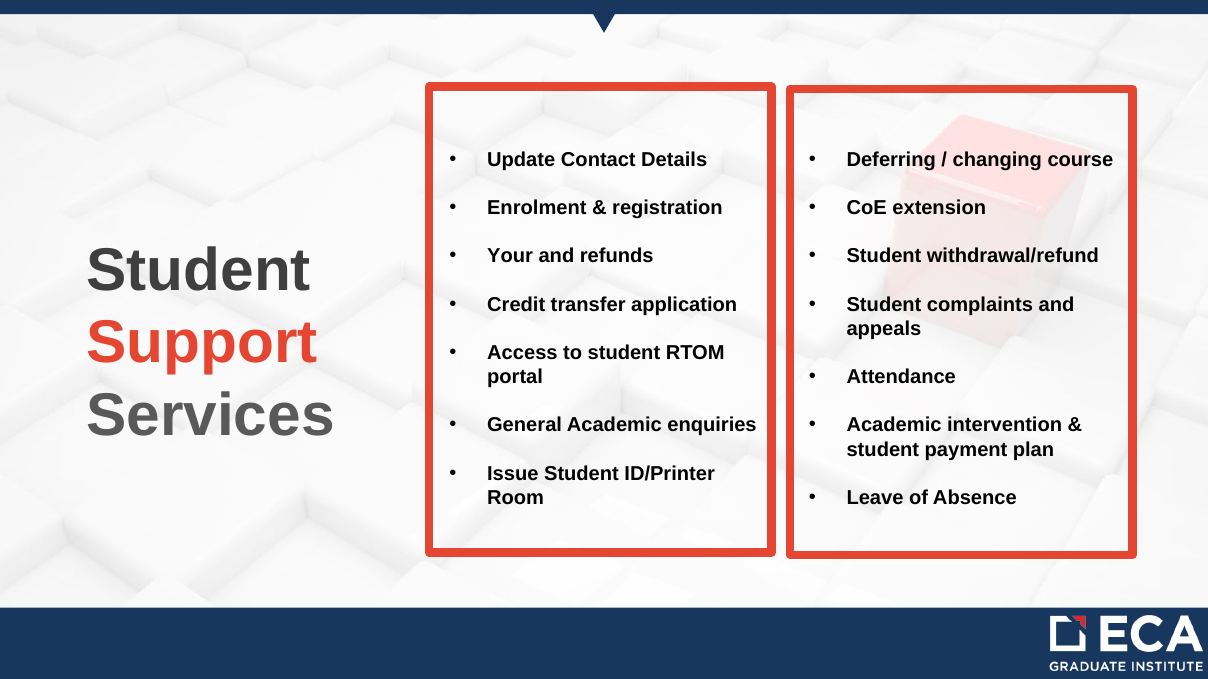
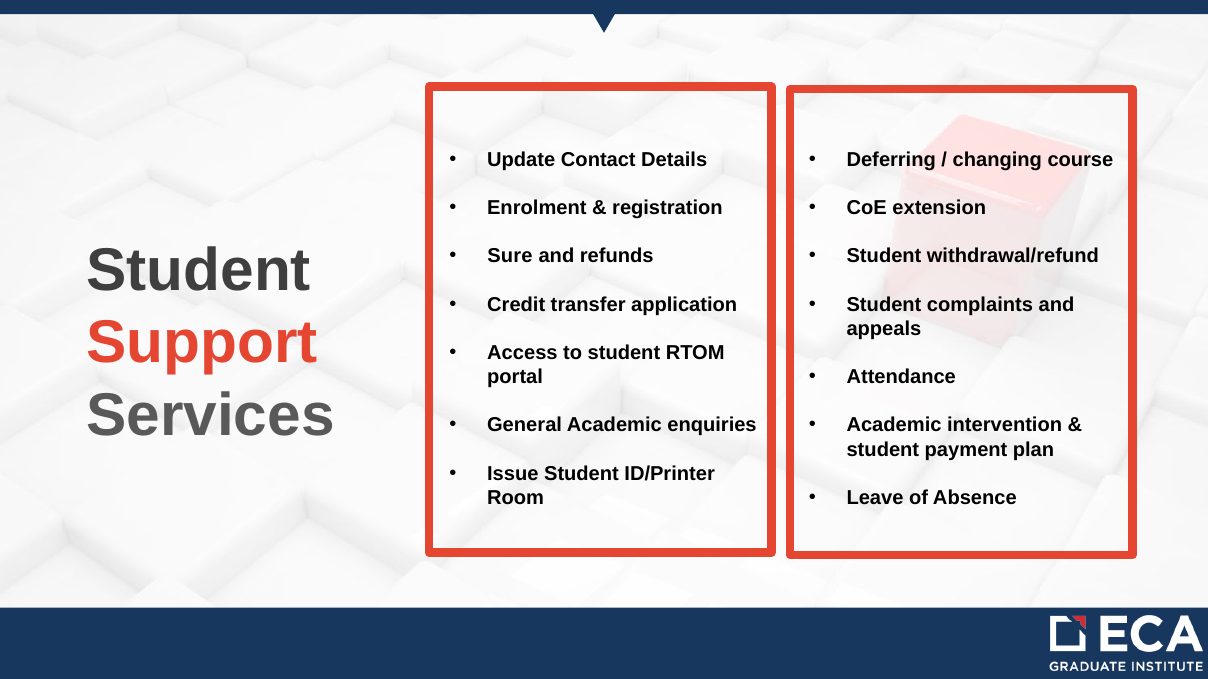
Your: Your -> Sure (510, 257)
